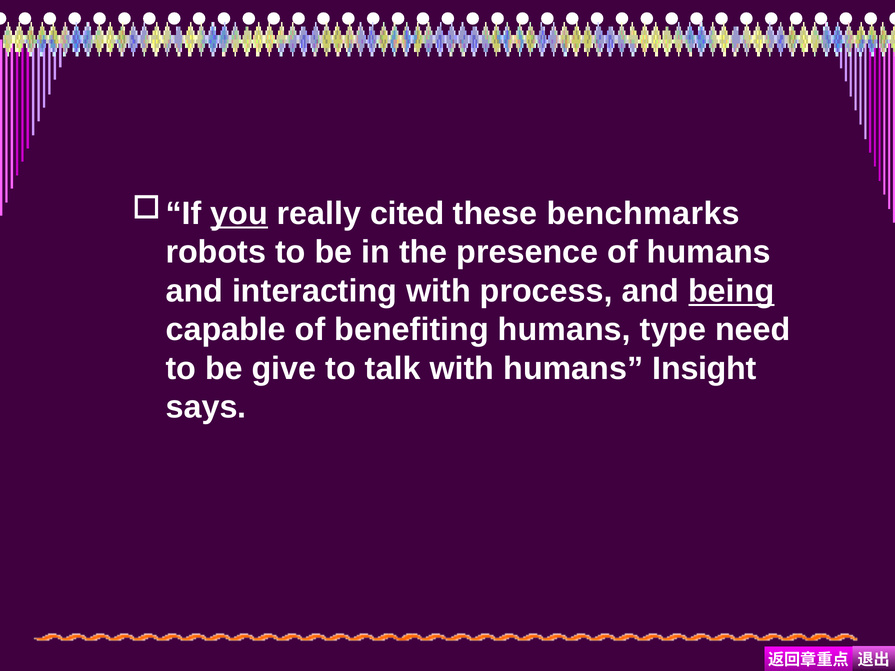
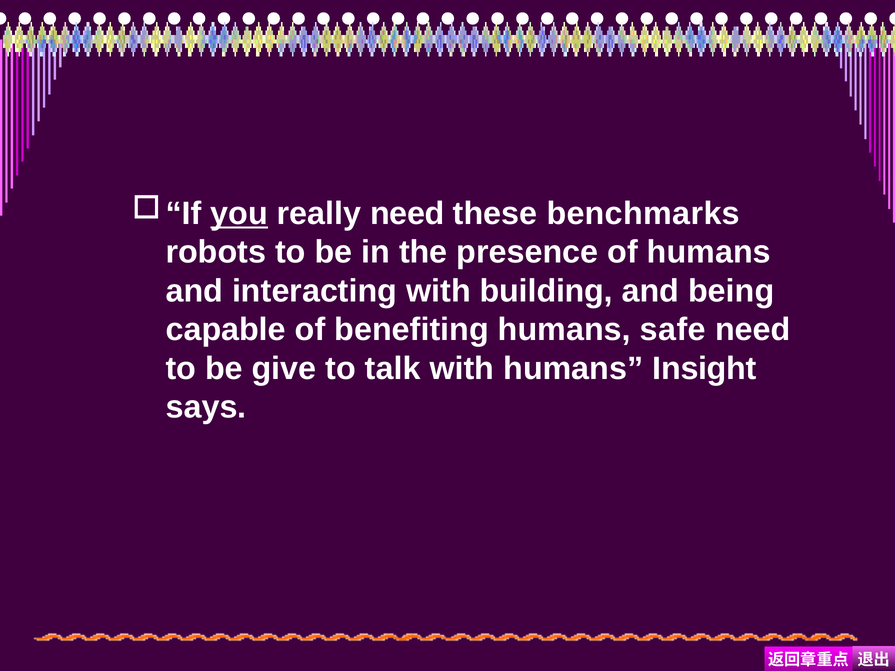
really cited: cited -> need (407, 214)
process: process -> building (546, 291)
being underline: present -> none (731, 291)
type: type -> safe (673, 330)
